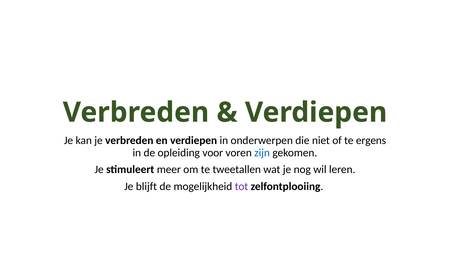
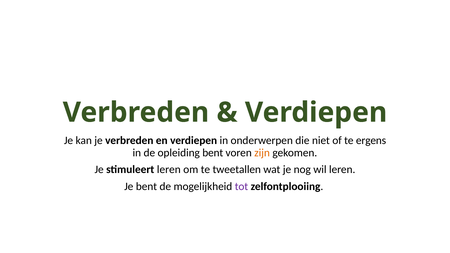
opleiding voor: voor -> bent (213, 153)
zijn colour: blue -> orange (262, 153)
stimuleert meer: meer -> leren (169, 170)
Je blijft: blijft -> bent (146, 186)
